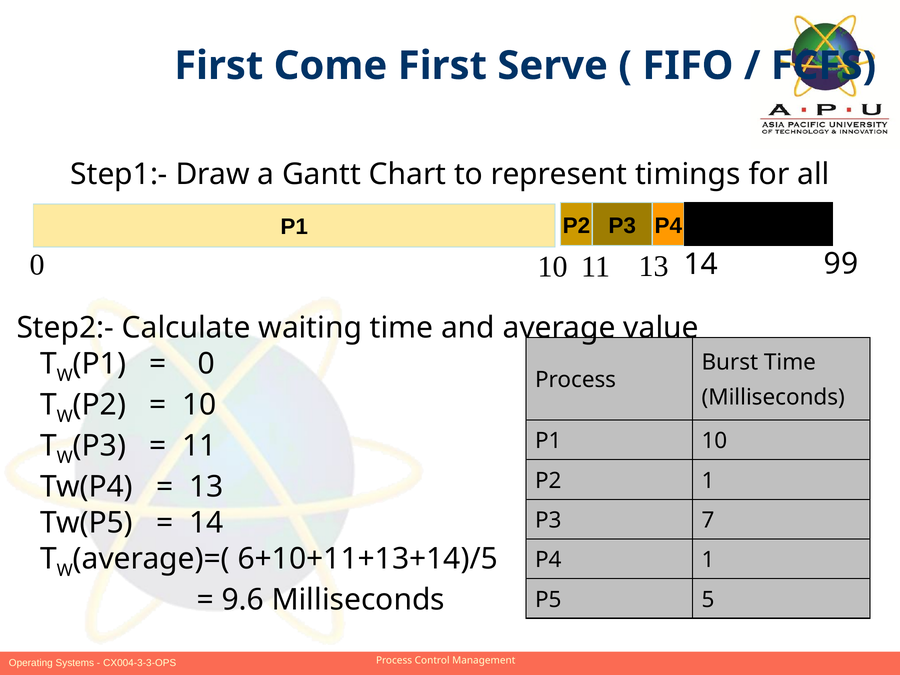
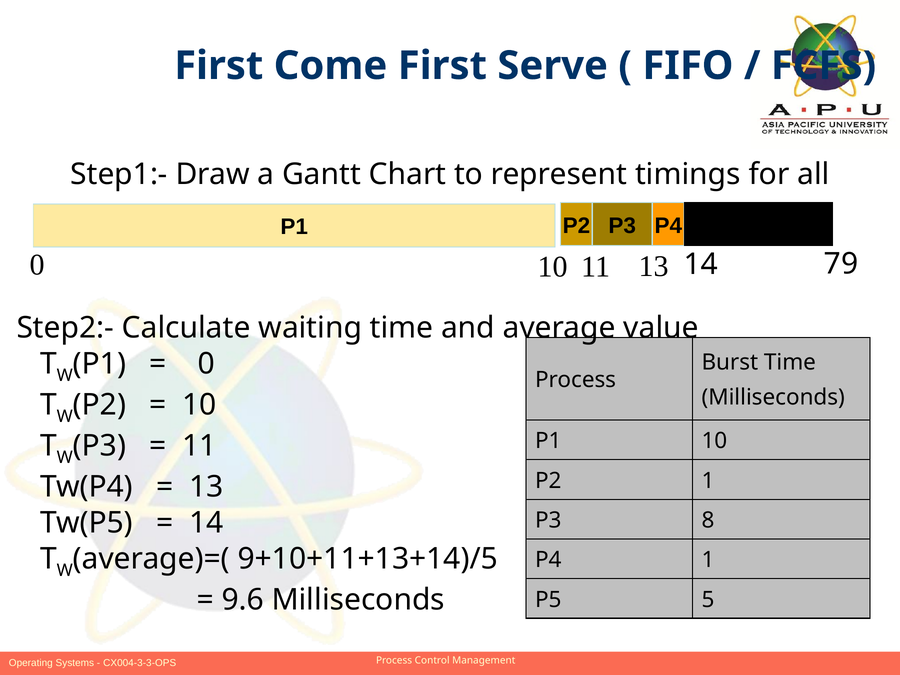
99: 99 -> 79 (841, 264)
7: 7 -> 8 (708, 520)
6+10+11+13+14)/5: 6+10+11+13+14)/5 -> 9+10+11+13+14)/5 (368, 559)
